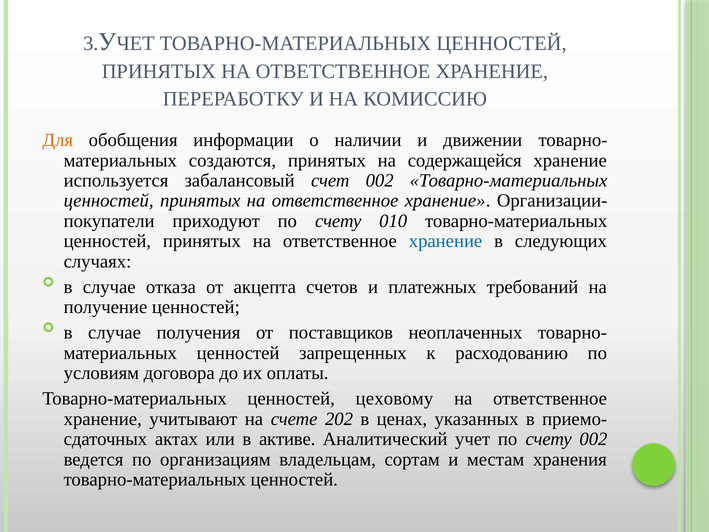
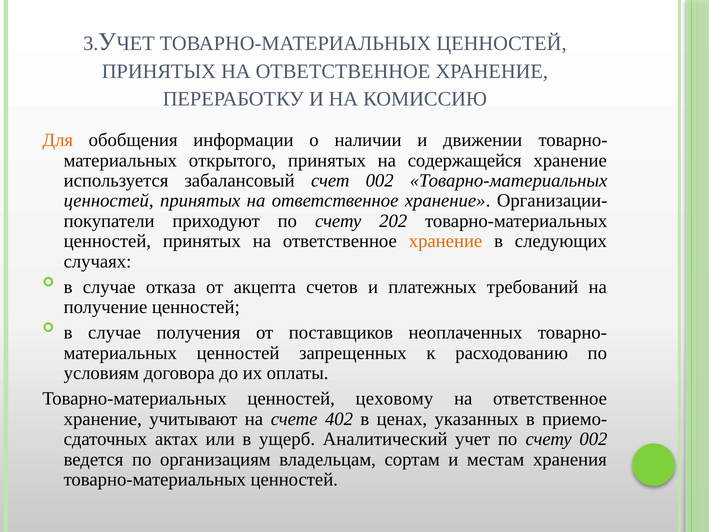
создаются: создаются -> открытого (232, 160)
010: 010 -> 202 (393, 221)
хранение colour: blue -> orange (446, 241)
202: 202 -> 402 (339, 419)
активе: активе -> ущерб (287, 439)
